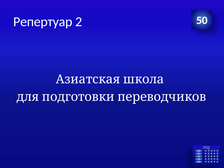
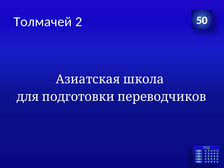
Репертуар: Репертуар -> Толмачей (43, 22)
